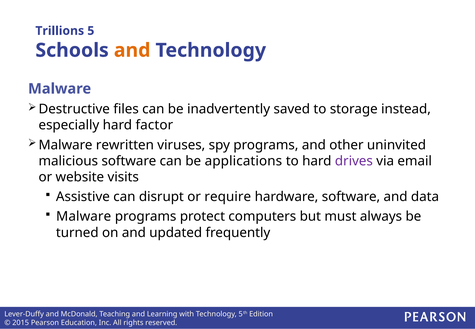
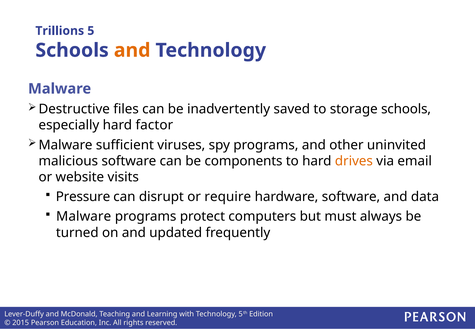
storage instead: instead -> schools (406, 109)
rewritten: rewritten -> sufficient (125, 145)
applications: applications -> components (244, 161)
drives colour: purple -> orange (354, 161)
Assistive: Assistive -> Pressure (83, 197)
